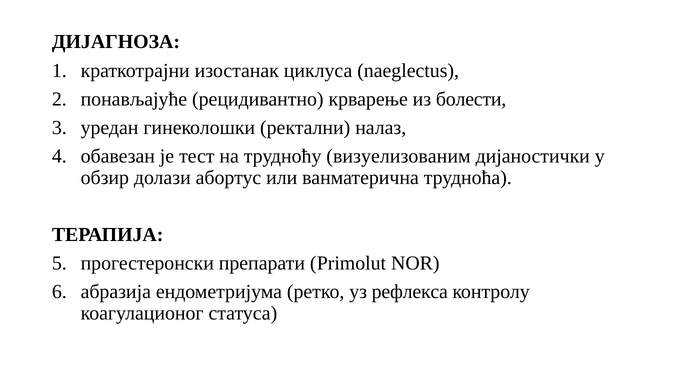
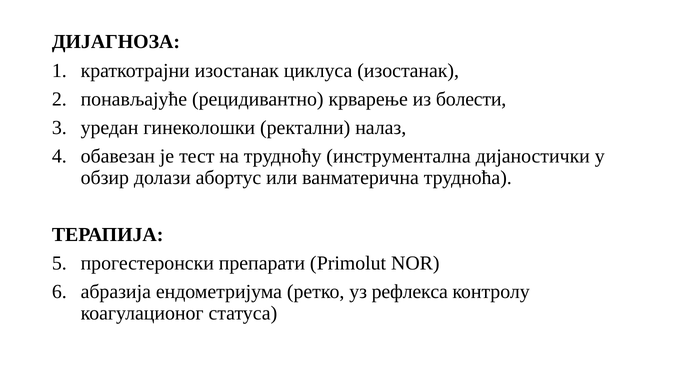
циклуса naeglectus: naeglectus -> изостанак (408, 70)
визуелизованим: визуелизованим -> инструментална (399, 156)
